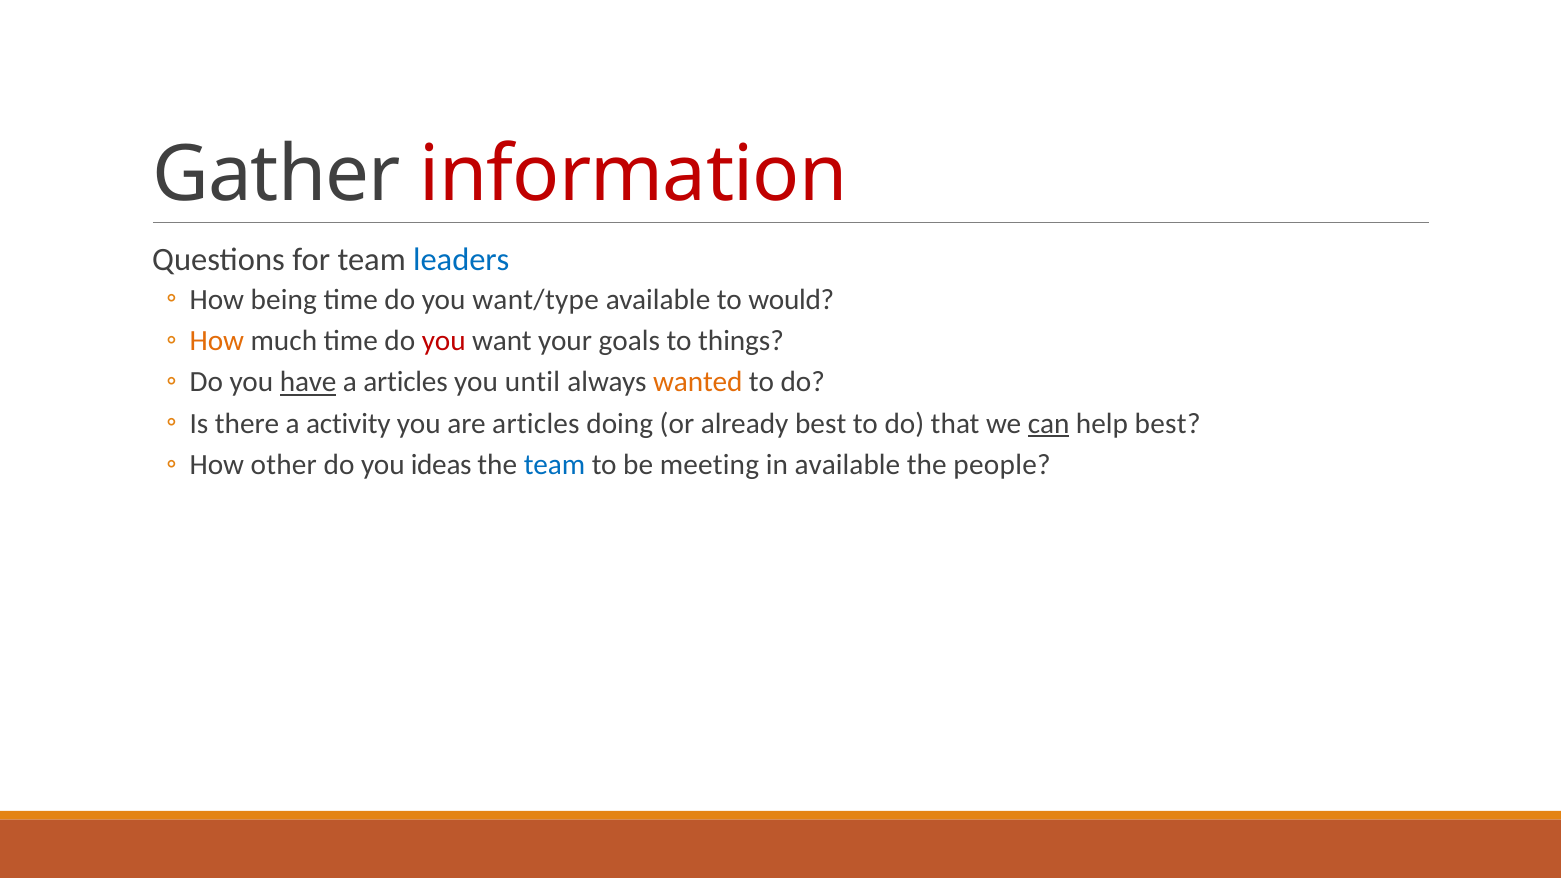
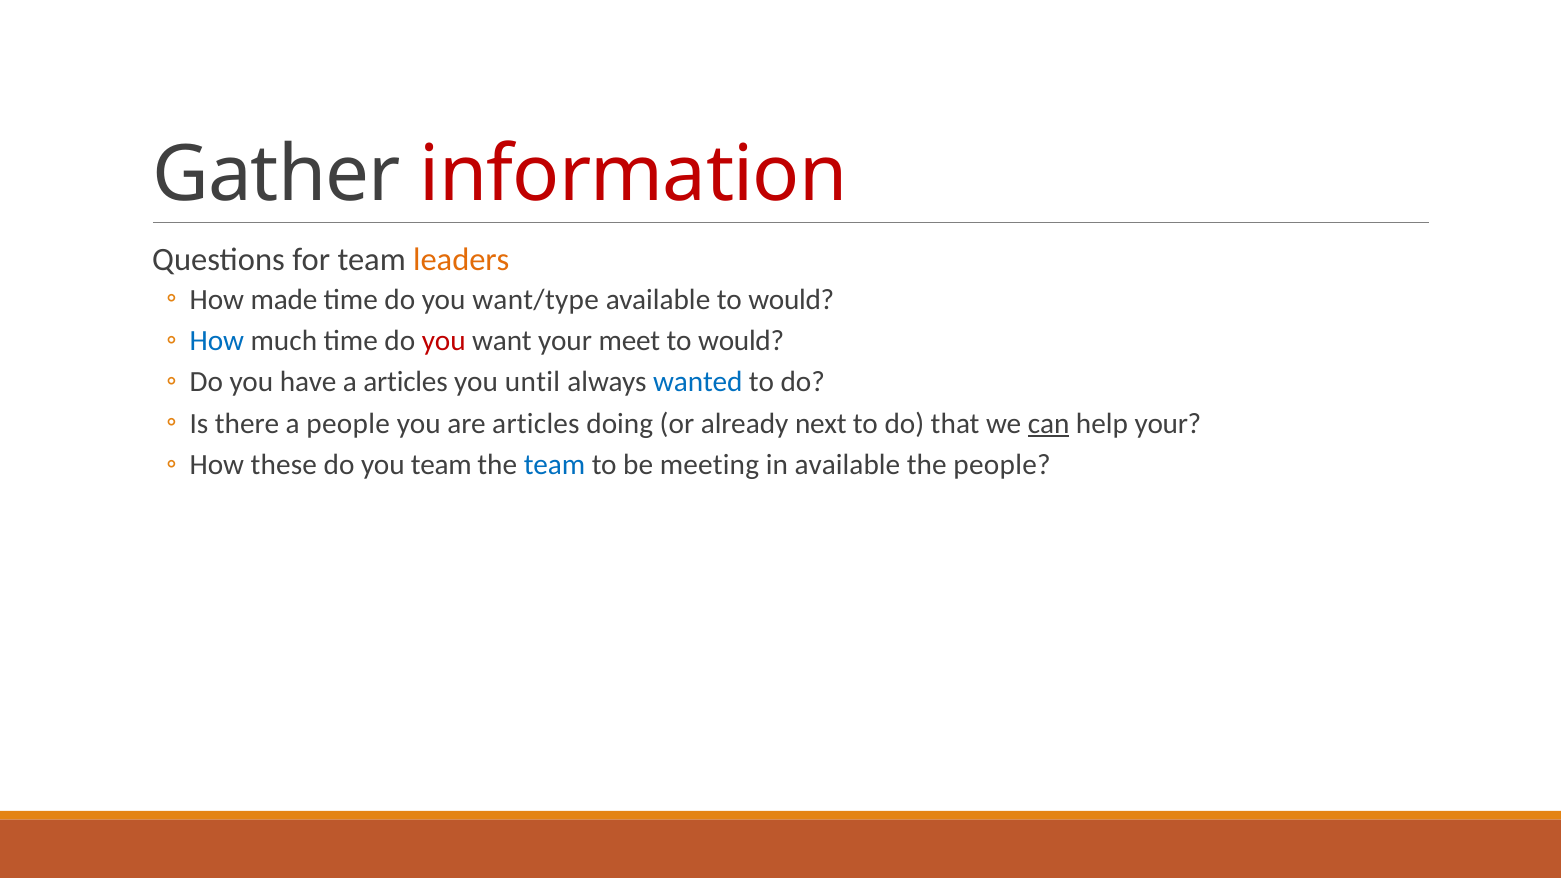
leaders colour: blue -> orange (461, 260)
being: being -> made (284, 299)
How colour: orange -> blue (217, 341)
goals: goals -> meet (629, 341)
things: things -> would (741, 341)
have underline: present -> none (308, 382)
wanted colour: orange -> blue (698, 382)
a activity: activity -> people (348, 424)
already best: best -> next (821, 424)
help best: best -> your (1168, 424)
other: other -> these (284, 465)
you ideas: ideas -> team (441, 465)
